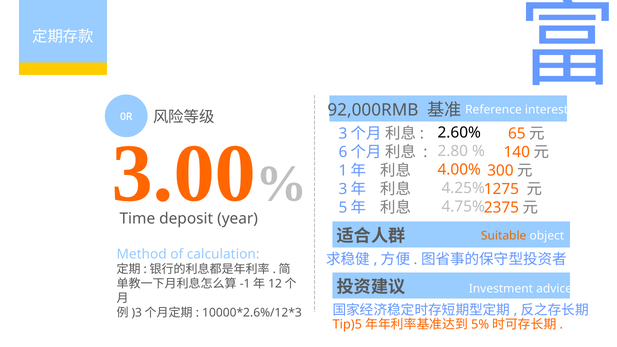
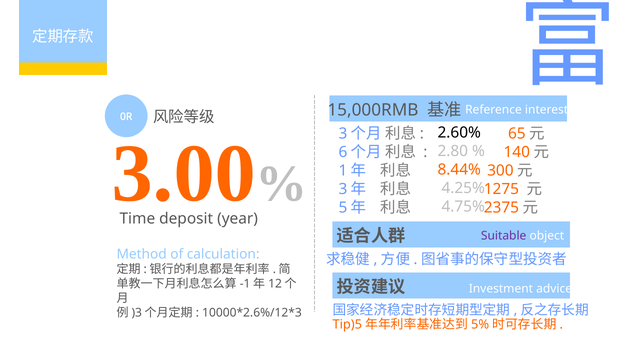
92,000RMB: 92,000RMB -> 15,000RMB (373, 110)
4.00%: 4.00% -> 8.44% (459, 170)
Suitable colour: orange -> purple (504, 236)
